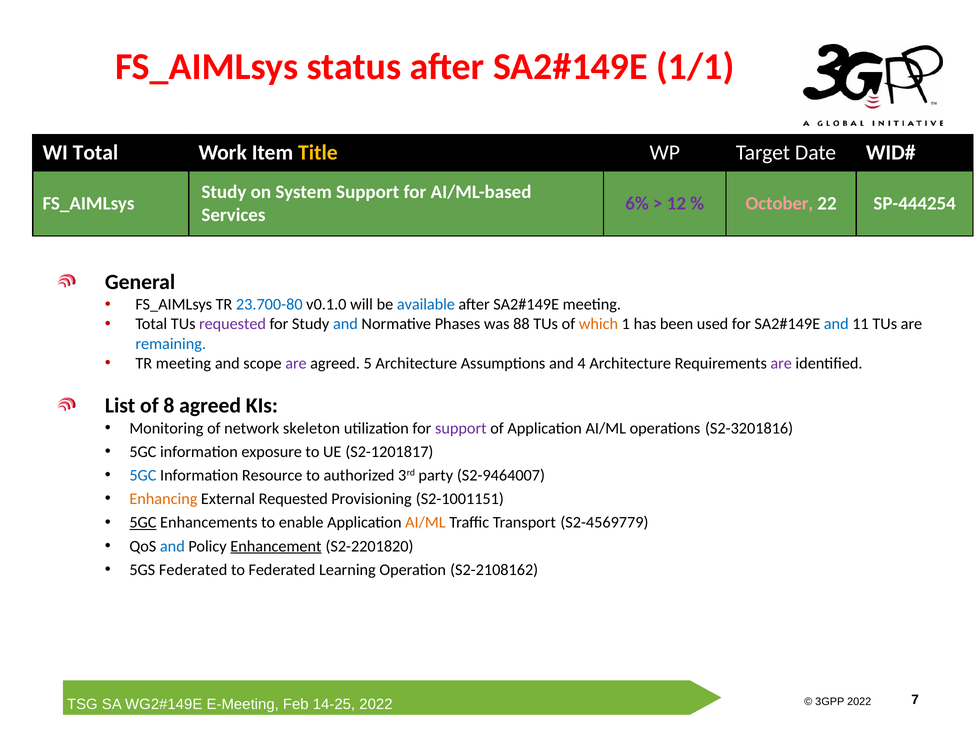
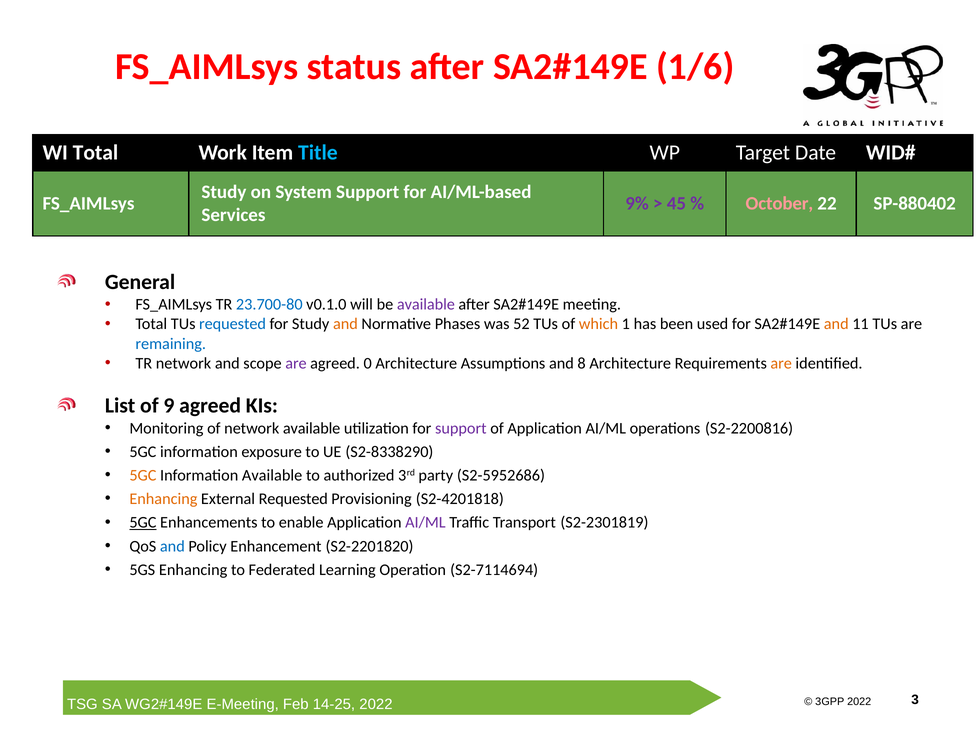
1/1: 1/1 -> 1/6 (695, 67)
Title colour: yellow -> light blue (318, 153)
6%: 6% -> 9% (637, 204)
12: 12 -> 45 (676, 204)
SP-444254: SP-444254 -> SP-880402 (915, 204)
available colour: blue -> purple (426, 305)
requested colour: purple -> blue (233, 324)
and colour: blue -> orange (345, 324)
88: 88 -> 52 (521, 324)
and colour: blue -> orange (836, 324)
TR meeting: meeting -> network (184, 363)
5: 5 -> 0 (368, 363)
4: 4 -> 8 (582, 363)
are colour: purple -> orange (781, 363)
8: 8 -> 9 (169, 406)
network skeleton: skeleton -> available (312, 428)
S2-3201816: S2-3201816 -> S2-2200816 (749, 428)
S2-1201817: S2-1201817 -> S2-8338290 (389, 452)
5GC colour: blue -> orange (143, 475)
Information Resource: Resource -> Available (272, 475)
S2-9464007: S2-9464007 -> S2-5952686 (501, 475)
S2-1001151: S2-1001151 -> S2-4201818 (460, 499)
AI/ML colour: orange -> purple (425, 523)
S2-4569779: S2-4569779 -> S2-2301819 (604, 523)
Enhancement underline: present -> none (276, 546)
5GS Federated: Federated -> Enhancing (193, 570)
S2-2108162: S2-2108162 -> S2-7114694 (494, 570)
7: 7 -> 3 (915, 700)
